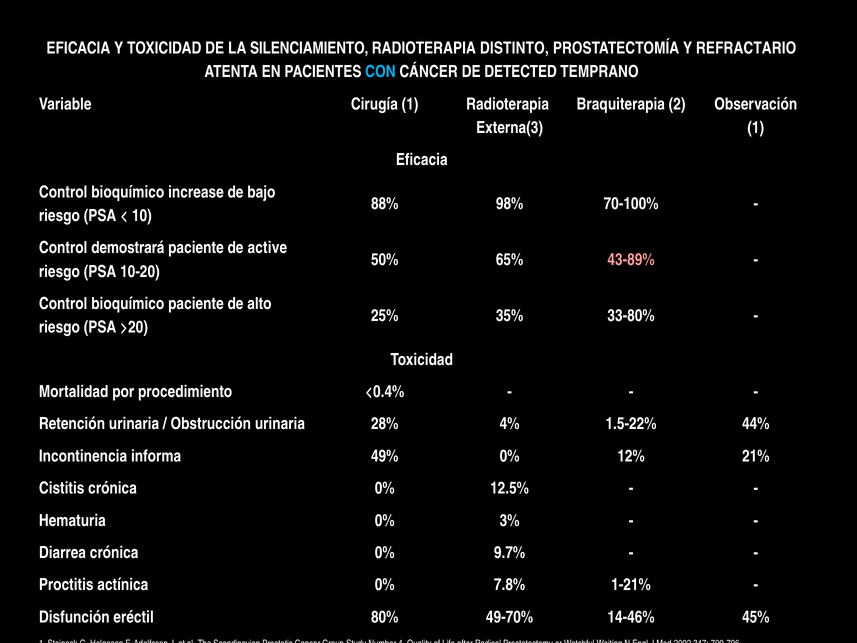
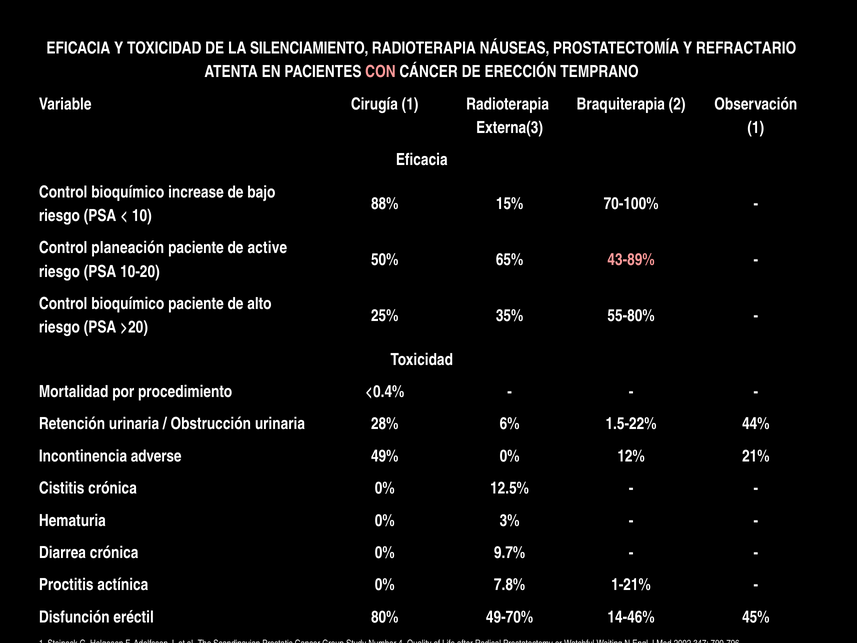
DISTINTO: DISTINTO -> NÁUSEAS (515, 48)
CON colour: light blue -> pink (380, 72)
DETECTED: DETECTED -> ERECCIÓN (521, 72)
98%: 98% -> 15% (510, 204)
demostrará: demostrará -> planeación (128, 248)
33-80%: 33-80% -> 55-80% (631, 315)
4%: 4% -> 6% (510, 424)
informa: informa -> adverse (156, 456)
